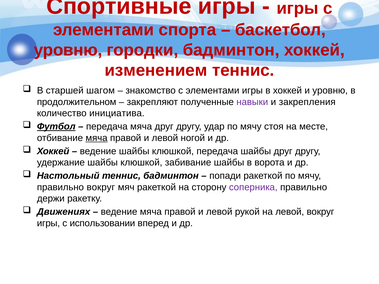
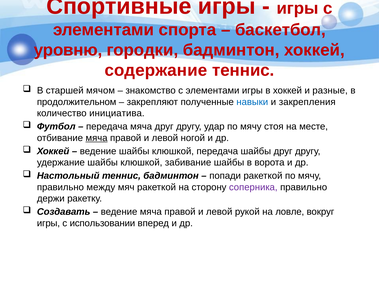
изменением: изменением -> содержание (156, 70)
шагом: шагом -> мячом (101, 91)
и уровню: уровню -> разные (330, 91)
навыки colour: purple -> blue (252, 102)
Футбол underline: present -> none (56, 127)
правильно вокруг: вокруг -> между (101, 187)
Движениях: Движениях -> Создавать (64, 212)
на левой: левой -> ловле (290, 212)
